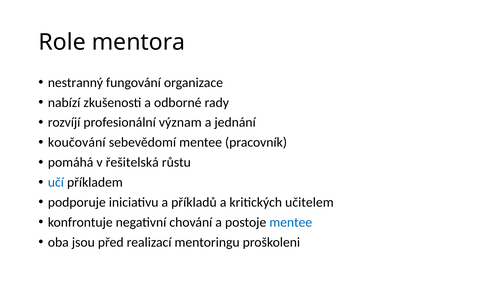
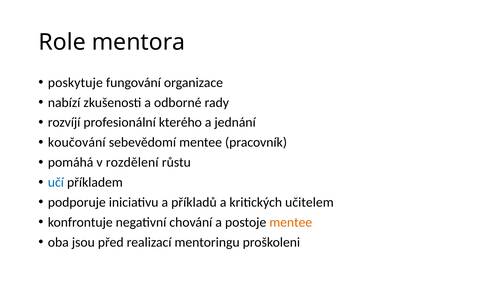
nestranný: nestranný -> poskytuje (75, 83)
význam: význam -> kterého (180, 123)
řešitelská: řešitelská -> rozdělení (132, 163)
mentee colour: blue -> orange (291, 223)
